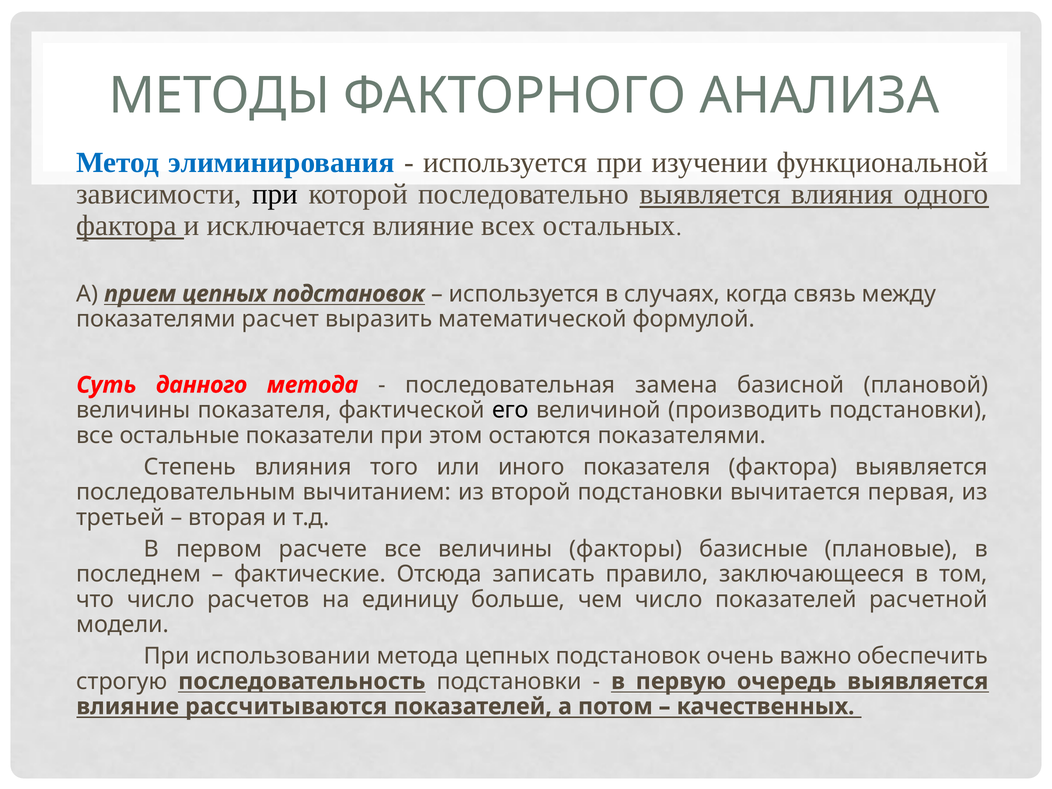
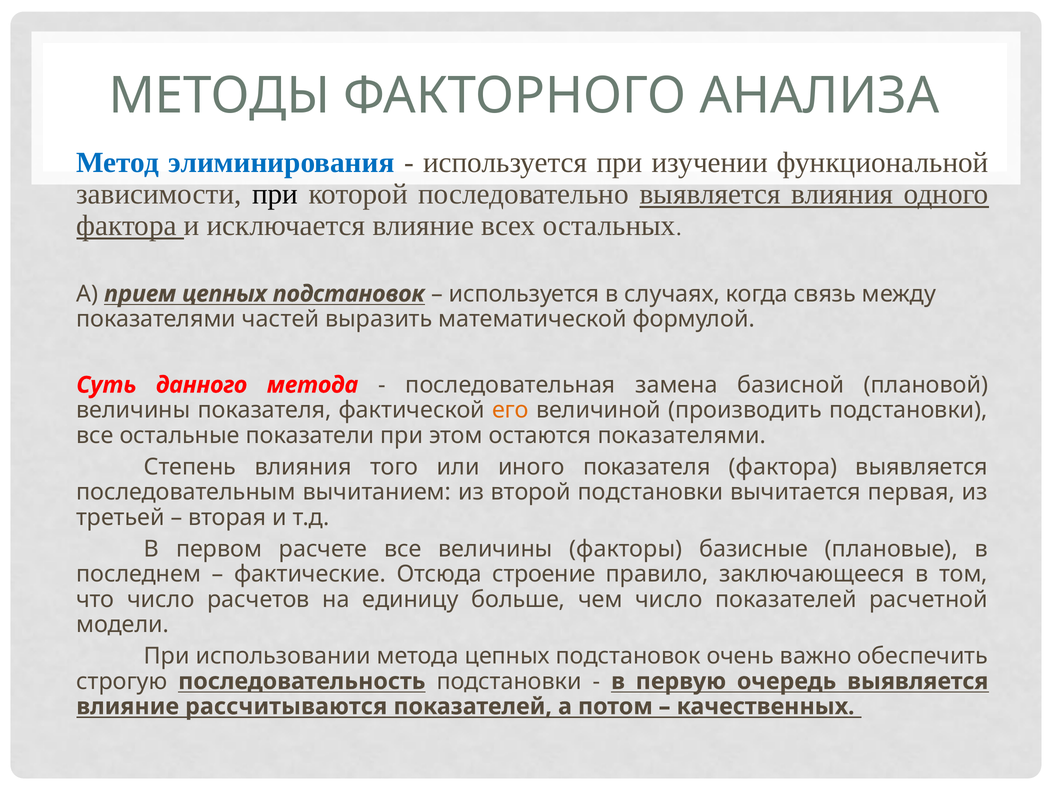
расчет: расчет -> частей (281, 319)
его colour: black -> orange (510, 410)
записать: записать -> строение (544, 574)
